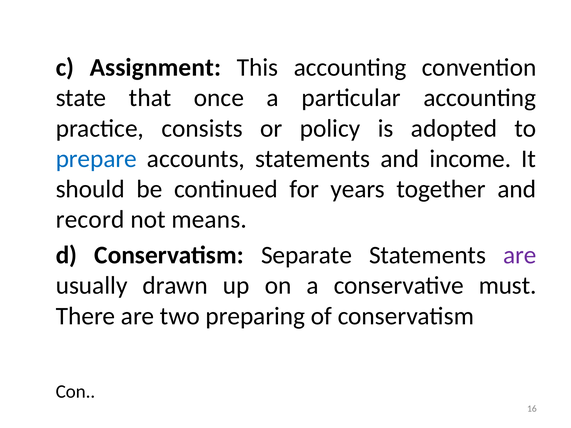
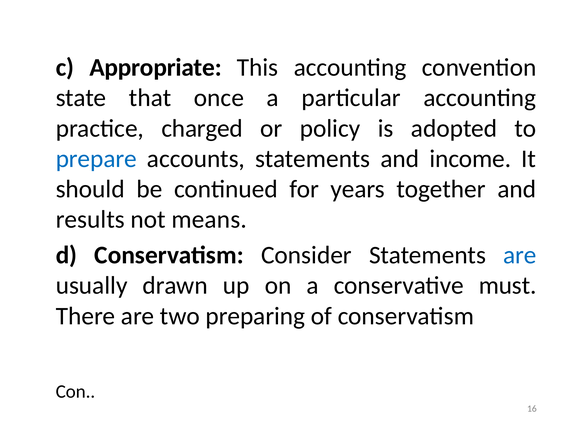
Assignment: Assignment -> Appropriate (156, 67)
consists: consists -> charged (202, 128)
record: record -> results (90, 220)
Separate: Separate -> Consider (306, 255)
are colour: purple -> blue (520, 255)
